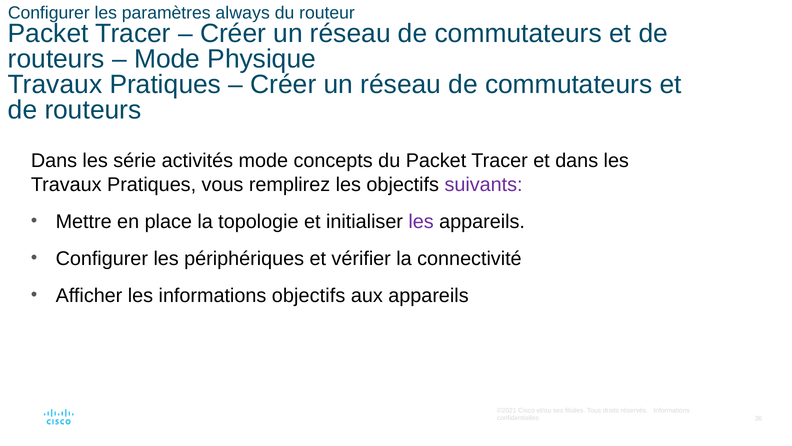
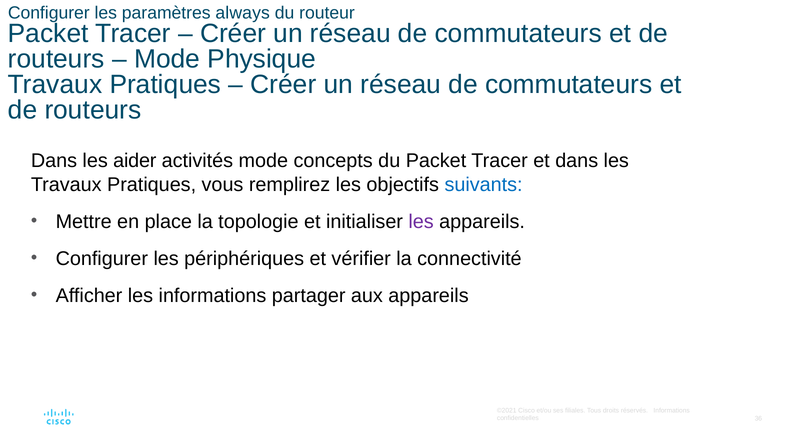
série: série -> aider (135, 161)
suivants colour: purple -> blue (484, 184)
informations objectifs: objectifs -> partager (309, 295)
